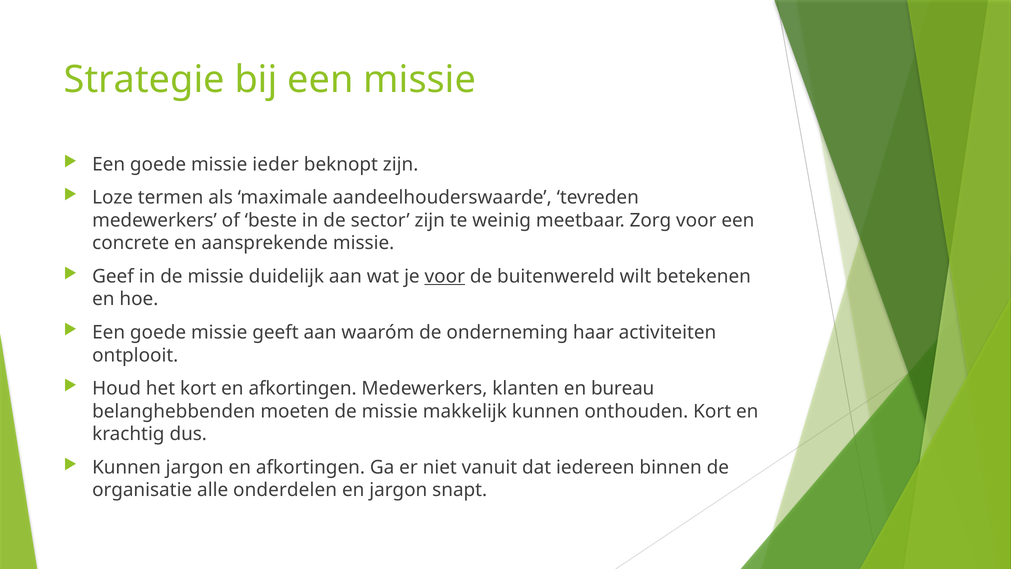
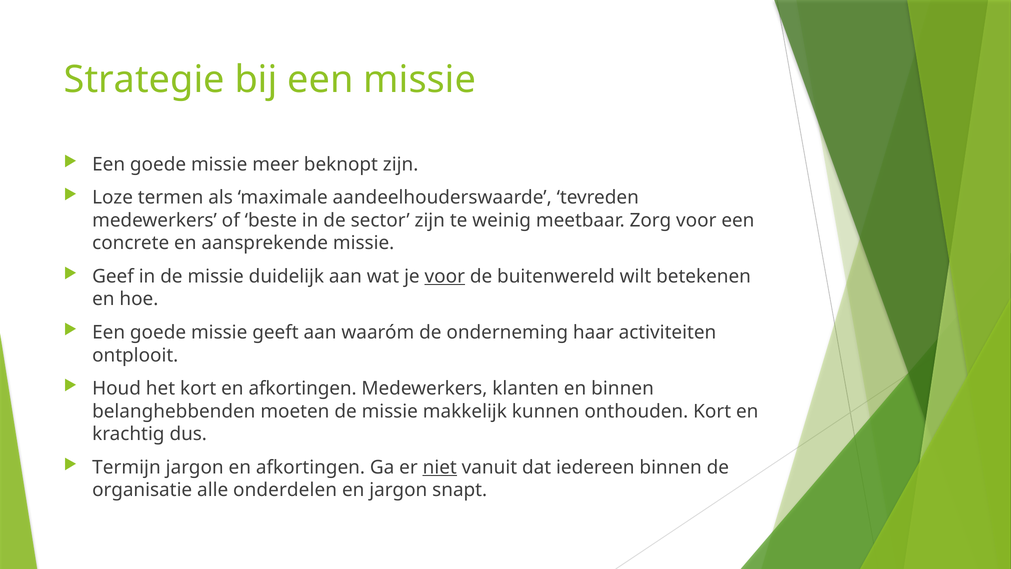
ieder: ieder -> meer (276, 164)
en bureau: bureau -> binnen (623, 388)
Kunnen: Kunnen -> Termijn (126, 467)
niet underline: none -> present (440, 467)
